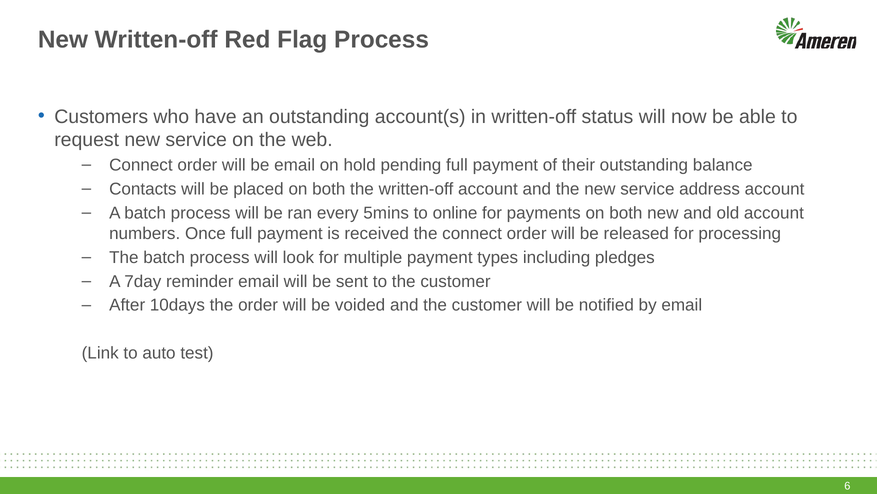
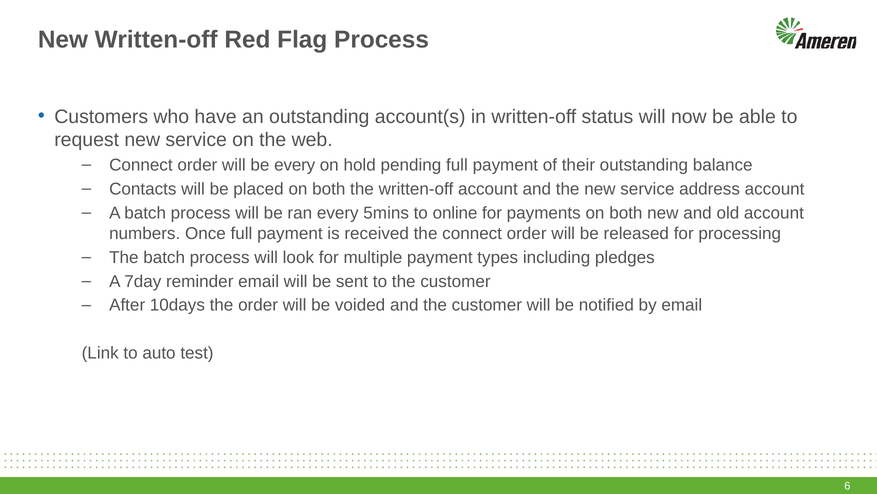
be email: email -> every (295, 165)
